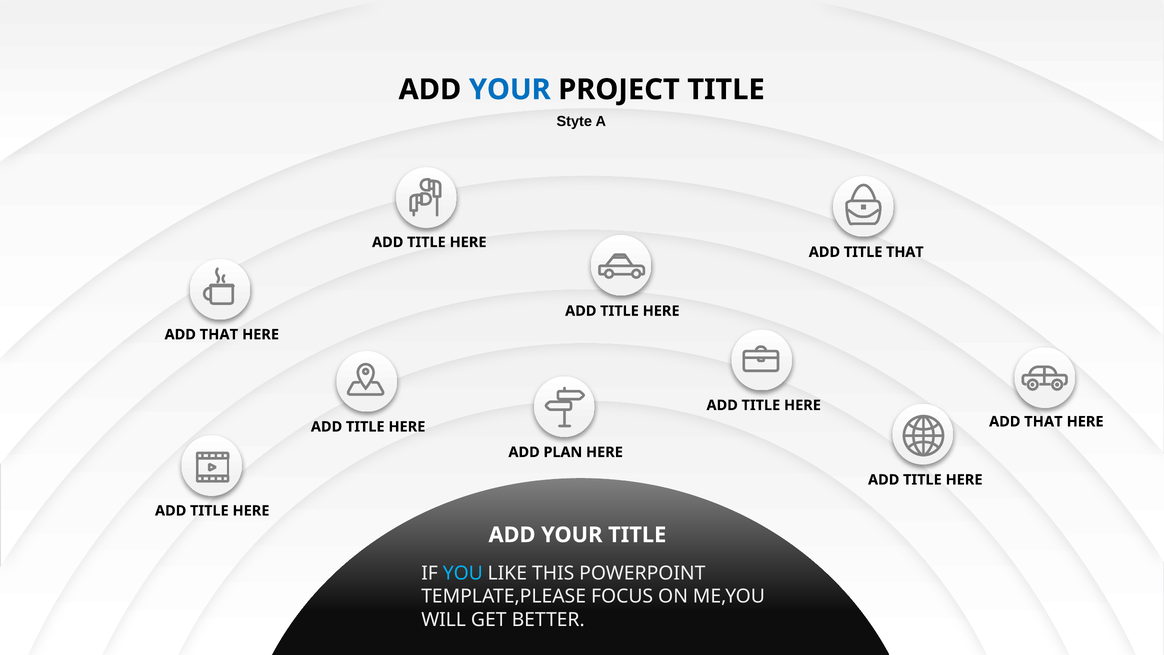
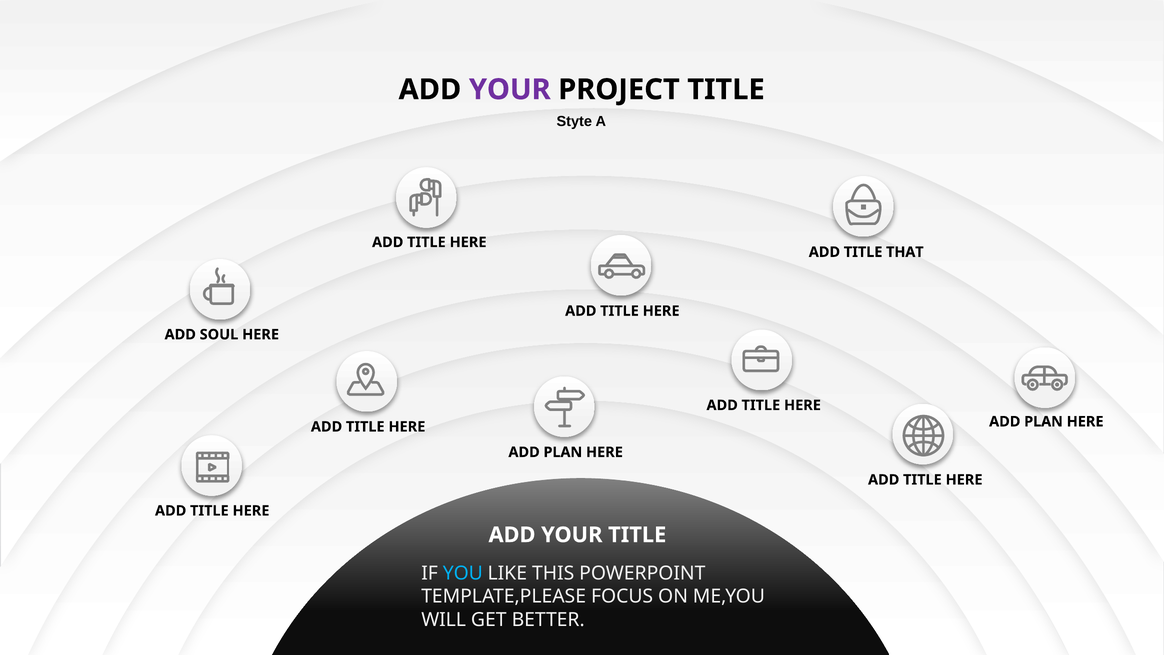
YOUR colour: blue -> purple (510, 90)
THAT: THAT -> SOUL (219, 334)
THAT: THAT -> PLAN (1044, 421)
